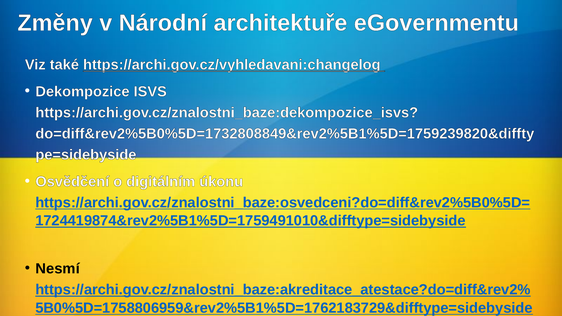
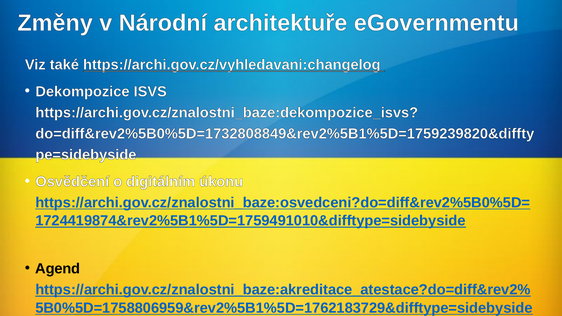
Nesmí: Nesmí -> Agend (58, 269)
